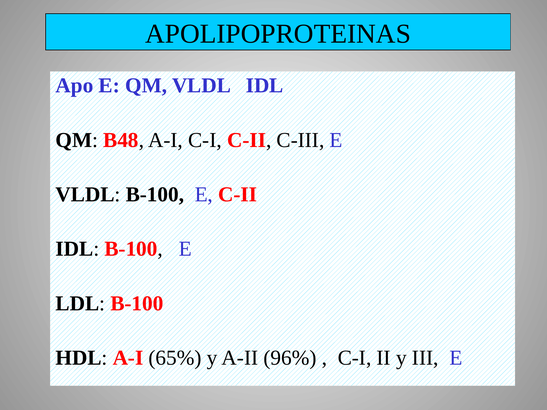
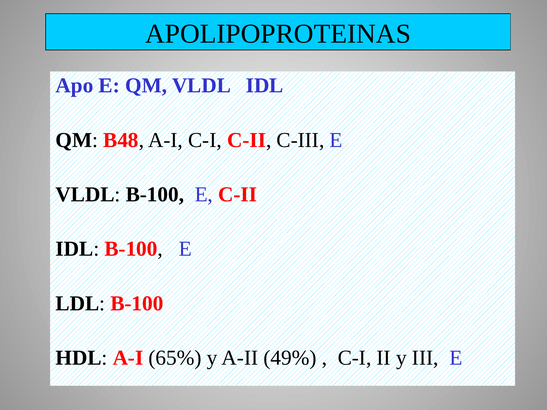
96%: 96% -> 49% (290, 358)
